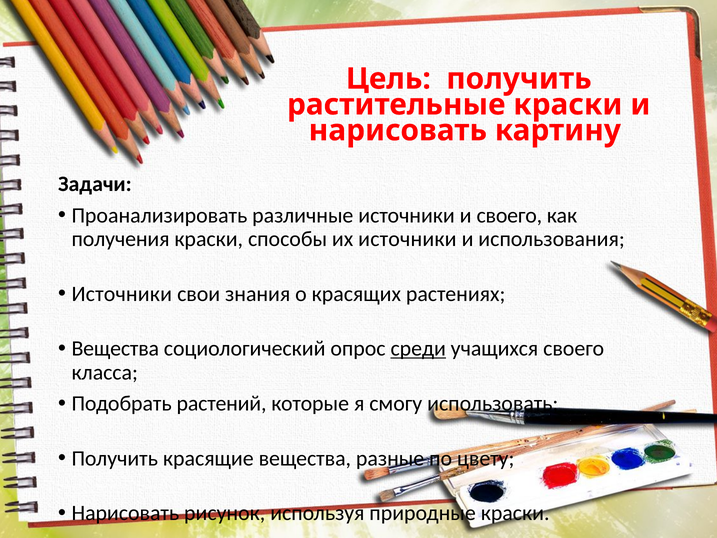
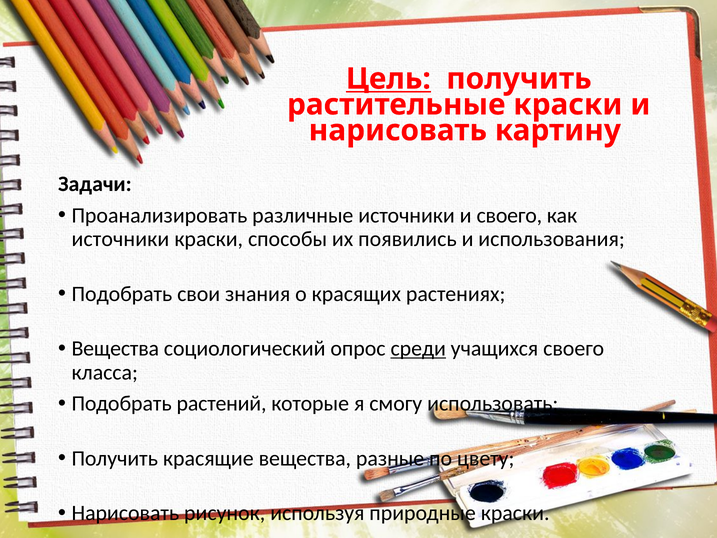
Цель underline: none -> present (388, 79)
получения: получения -> источники (120, 239)
их источники: источники -> появились (407, 239)
Источники: Источники -> Подобрать (122, 294)
